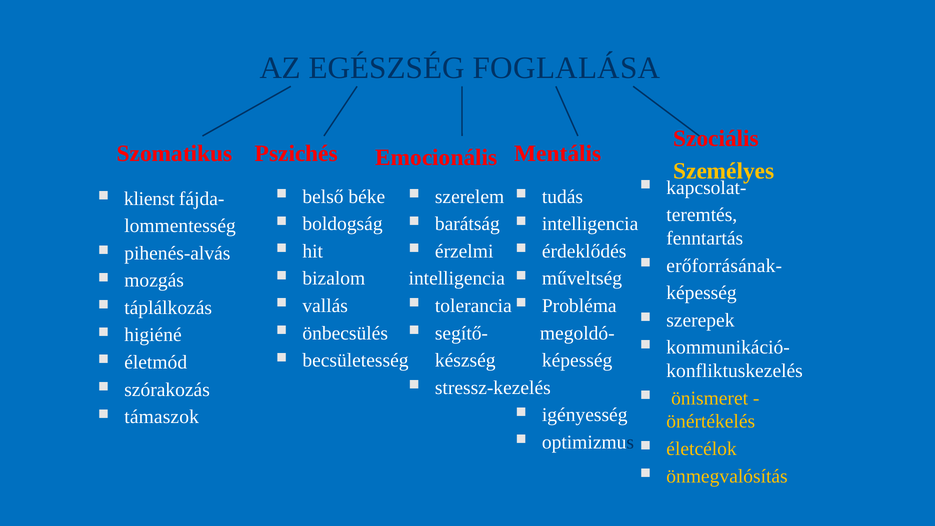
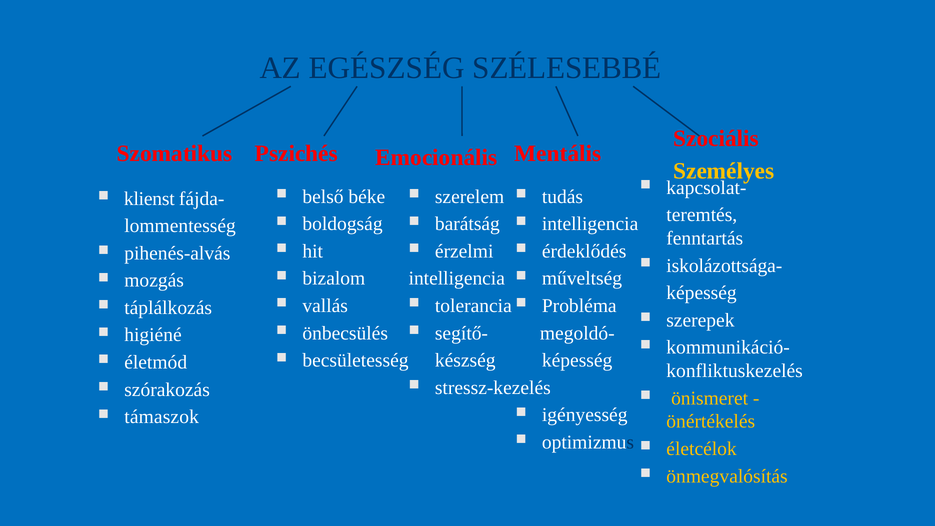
FOGLALÁSA: FOGLALÁSA -> SZÉLESEBBÉ (567, 68)
erőforrásának-: erőforrásának- -> iskolázottsága- (724, 266)
